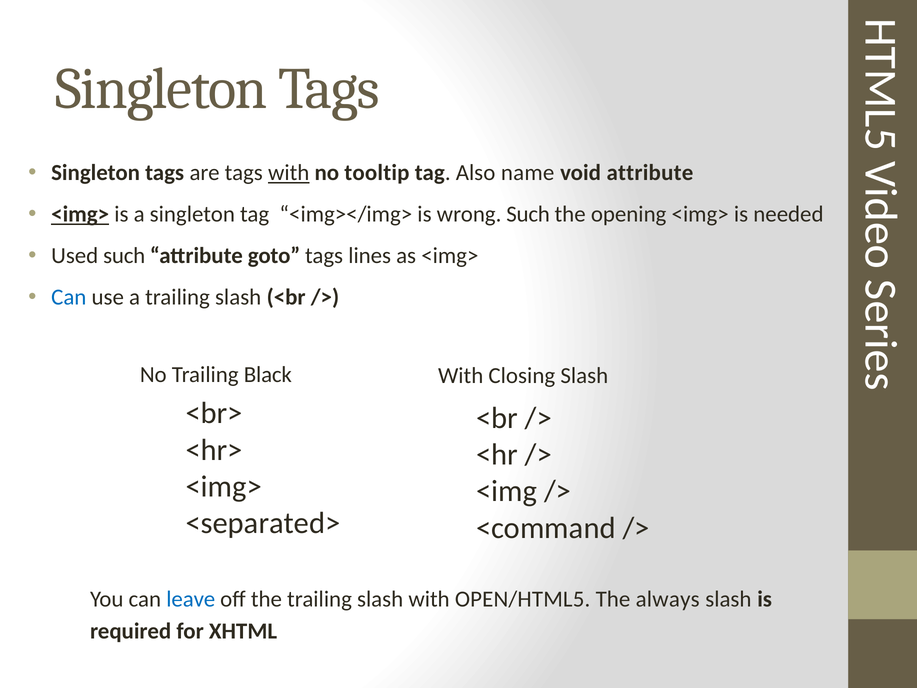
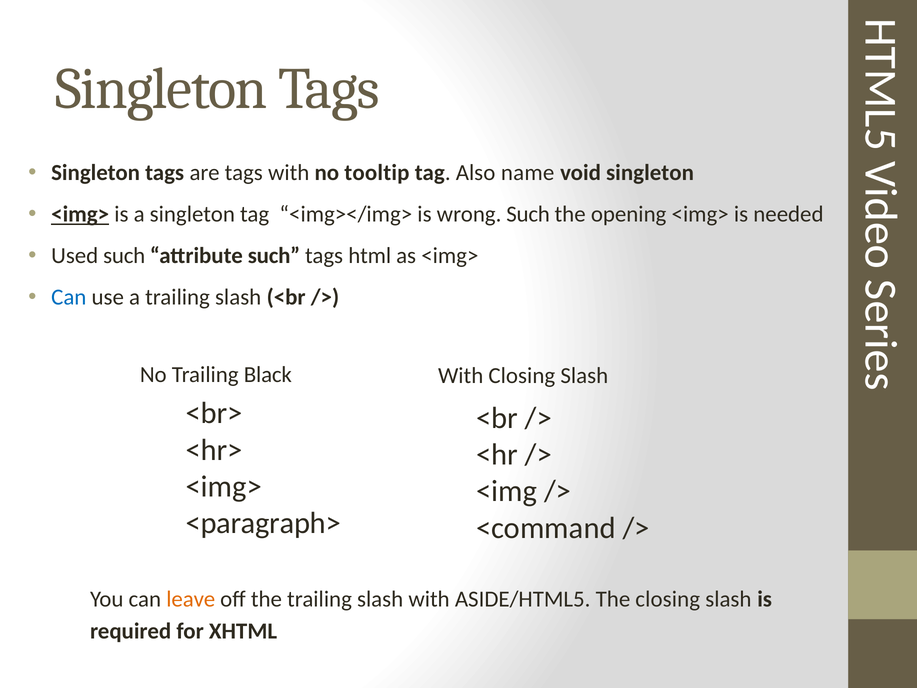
with underline: present -> none (289, 173)
void attribute: attribute -> singleton (650, 173)
attribute goto: goto -> such (274, 256)
lines: lines -> html (370, 256)
<separated>: <separated> -> <paragraph> (263, 523)
leave colour: blue -> orange (191, 599)
OPEN/HTML5: OPEN/HTML5 -> ASIDE/HTML5 (523, 599)
The always: always -> closing (668, 599)
